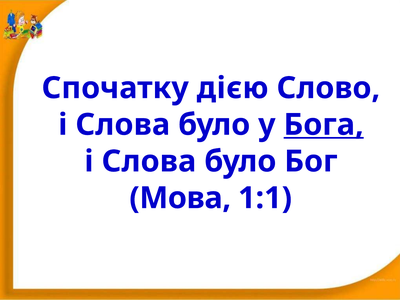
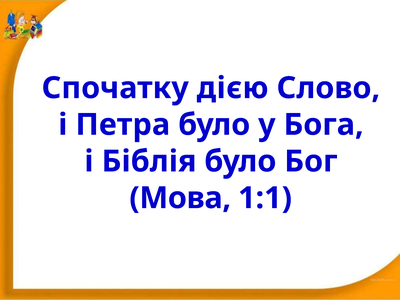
Слова: Слова -> Петра (123, 125)
Бога underline: present -> none (324, 125)
Слова: Слова -> Біблія (149, 161)
